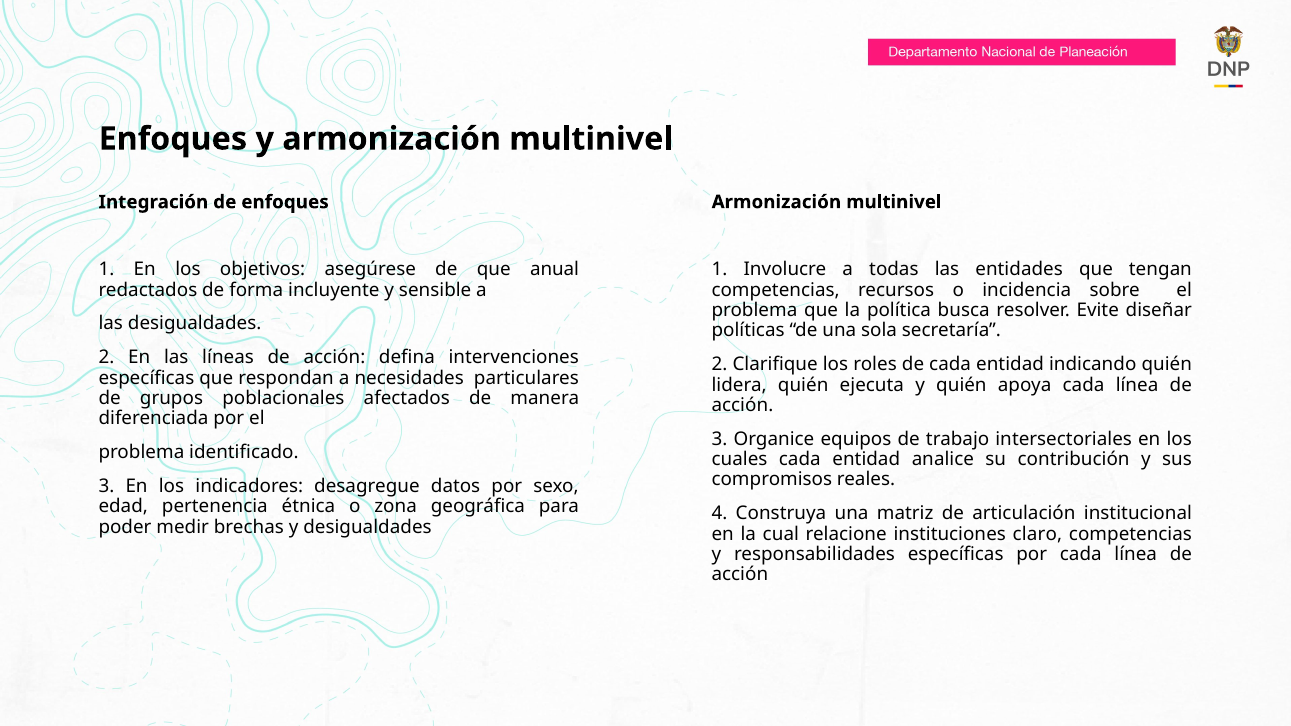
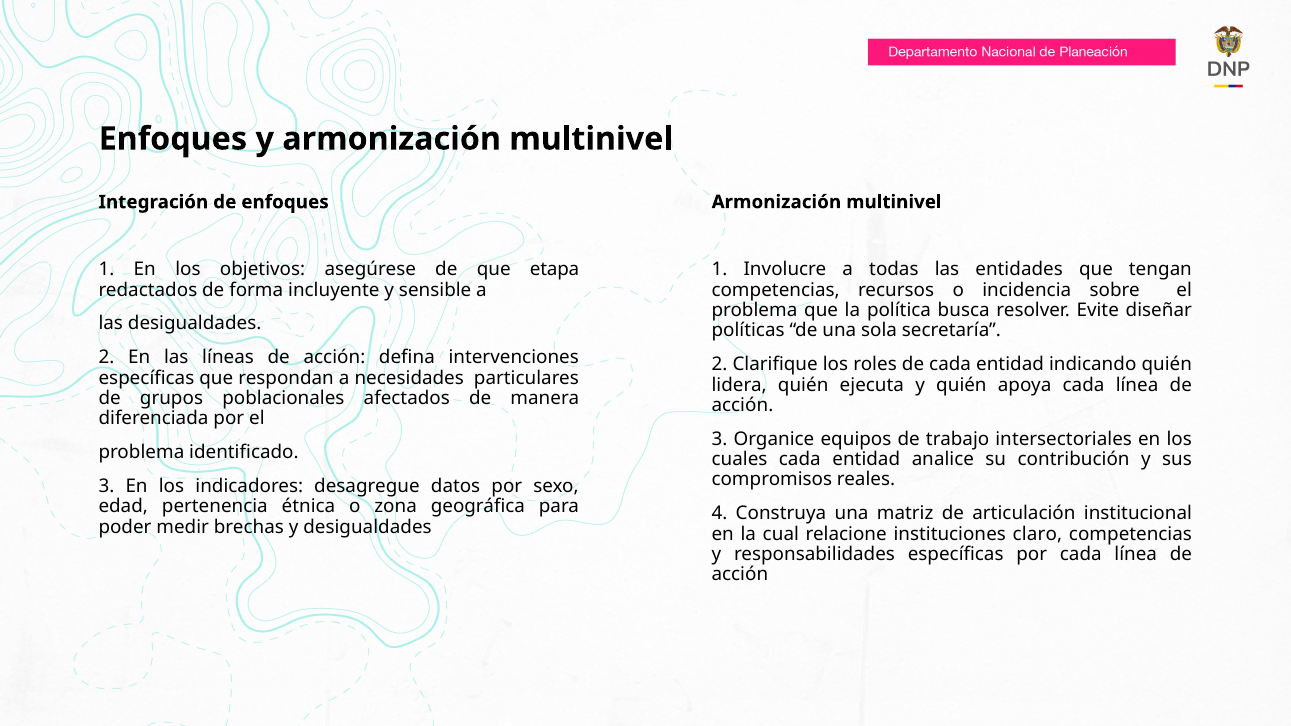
anual: anual -> etapa (555, 270)
